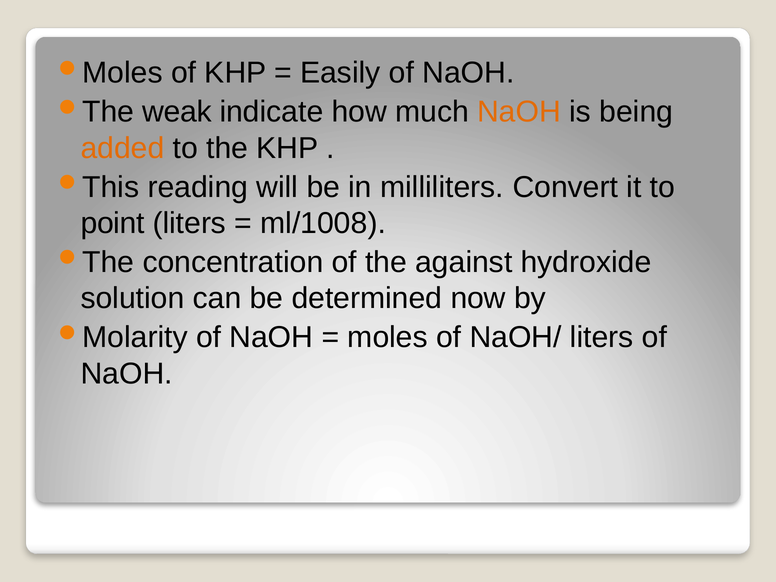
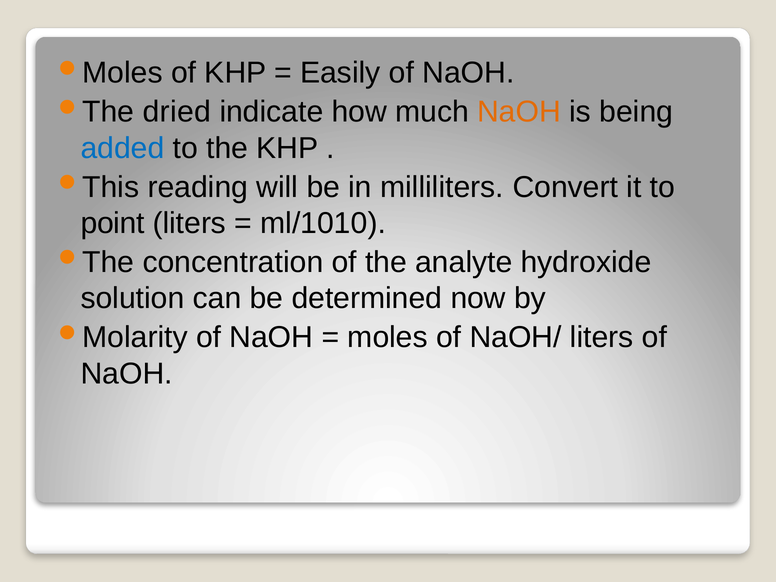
weak: weak -> dried (177, 112)
added colour: orange -> blue (123, 148)
ml/1008: ml/1008 -> ml/1010 (323, 223)
against: against -> analyte (464, 262)
